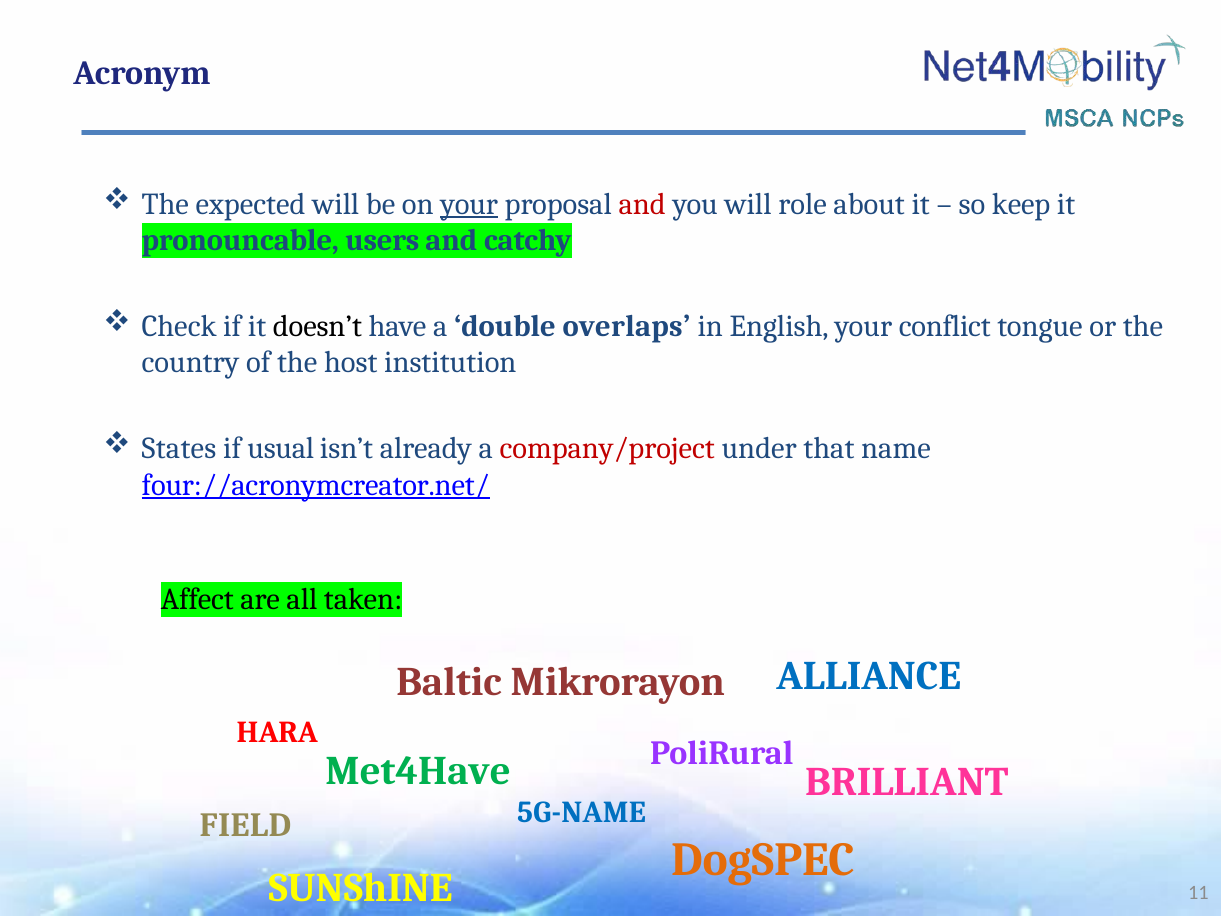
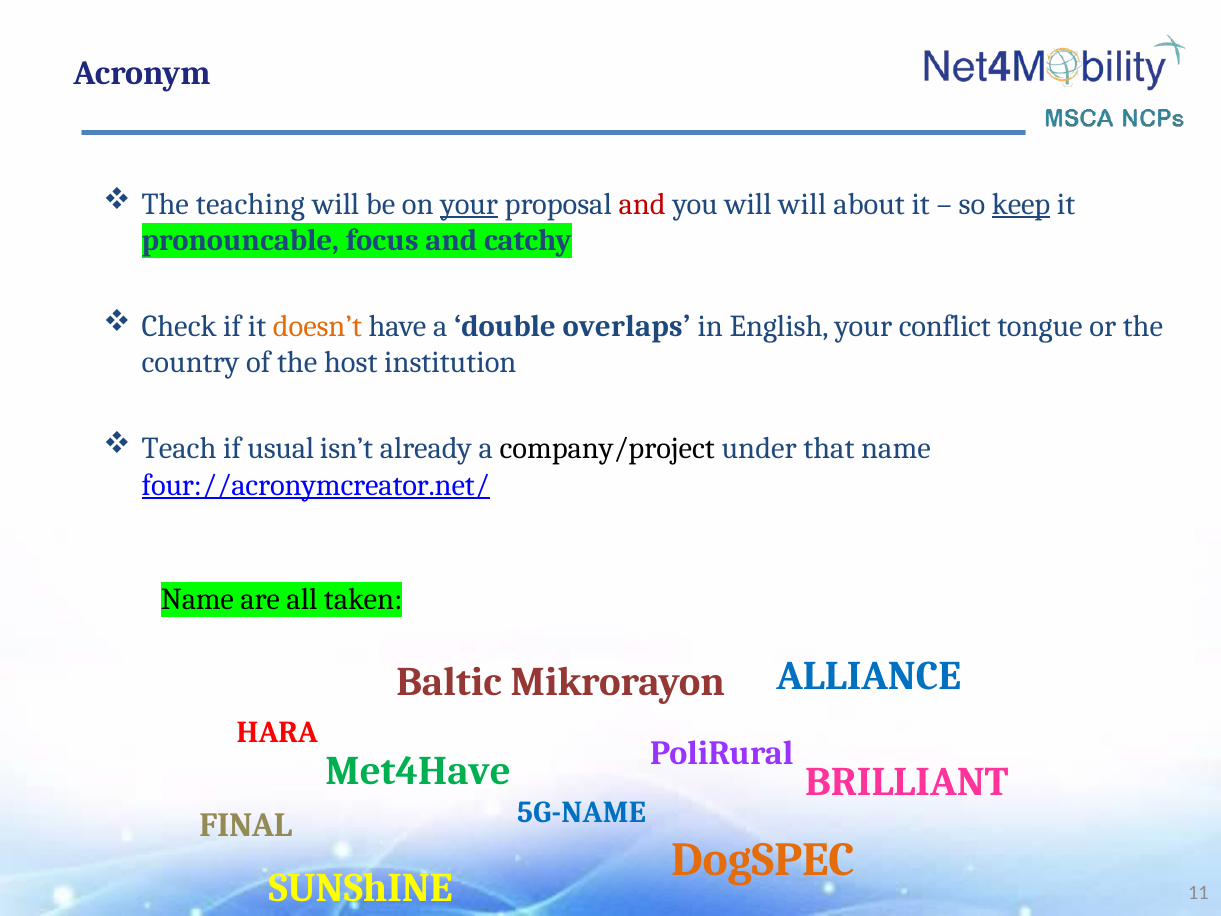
expected: expected -> teaching (250, 204)
will role: role -> will (802, 204)
keep underline: none -> present (1021, 204)
users: users -> focus (382, 241)
doesn’t colour: black -> orange (317, 326)
States: States -> Teach (179, 448)
company/project colour: red -> black (607, 448)
Affect: Affect -> Name (197, 599)
FIELD: FIELD -> FINAL (246, 825)
